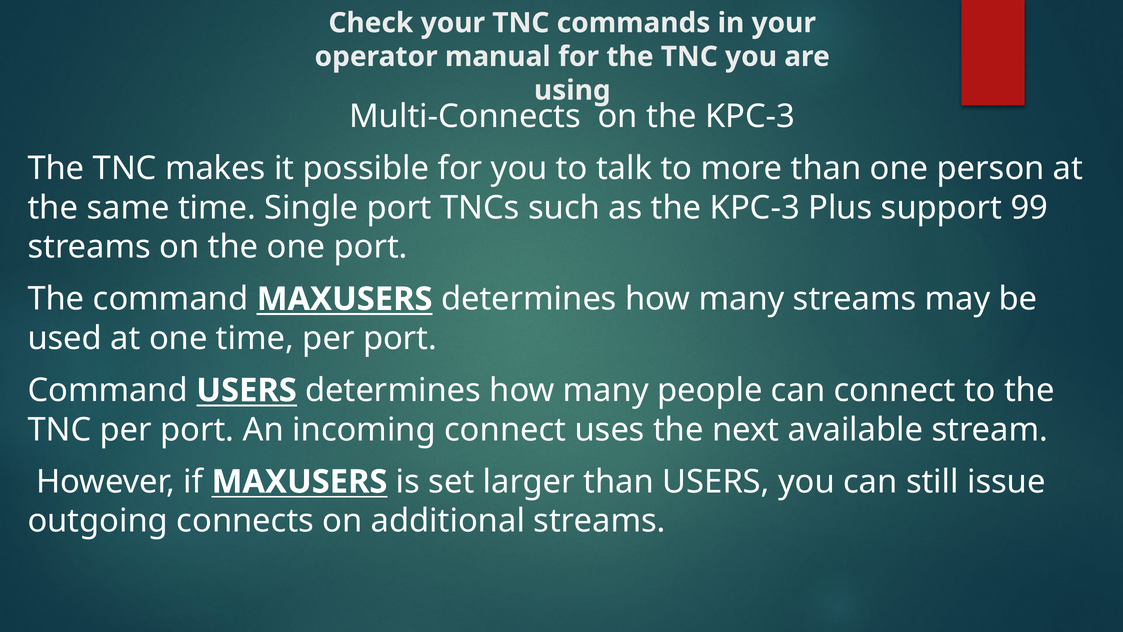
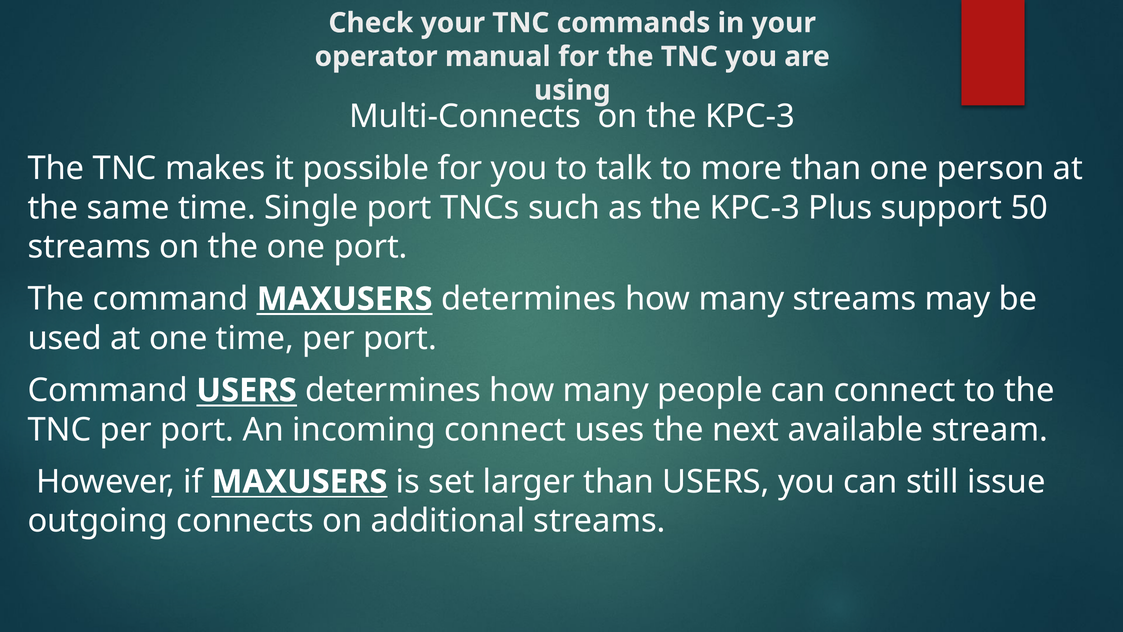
99: 99 -> 50 (1029, 208)
